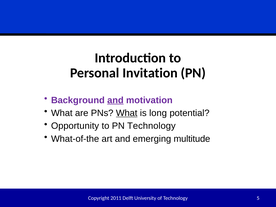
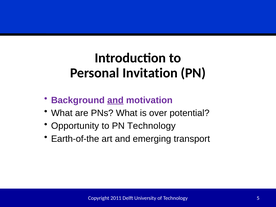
What underline: present -> none (127, 113)
long: long -> over (158, 113)
What-of-the: What-of-the -> Earth-of-the (75, 139)
multitude: multitude -> transport (192, 139)
